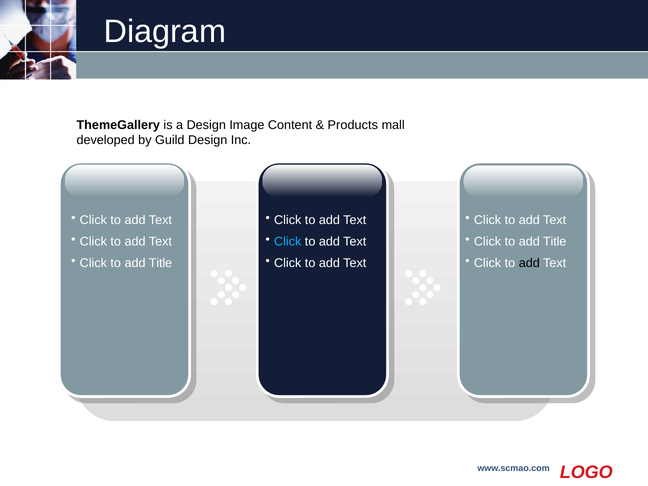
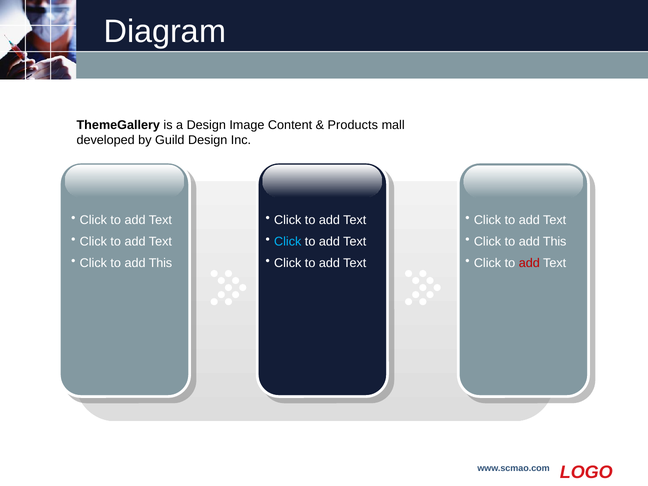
Title: Title -> This (555, 242)
Title: Title -> This (160, 263)
add colour: black -> red (529, 263)
